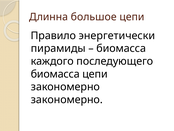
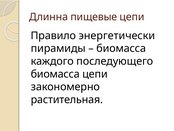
большое: большое -> пищевые (94, 17)
закономерно: закономерно -> растительная (67, 99)
